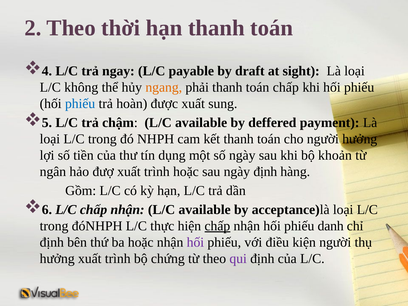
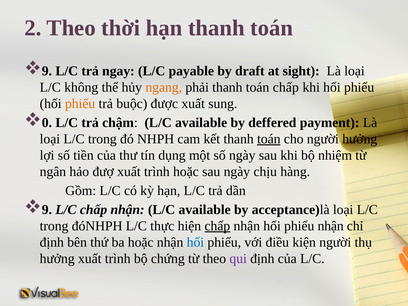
4: 4 -> 9 (47, 71)
phiếu colour: blue -> orange (80, 104)
hoàn: hoàn -> buộc (132, 104)
5: 5 -> 0 (47, 123)
toán underline: none -> present (269, 139)
khoản: khoản -> nhiệm (335, 155)
ngày định: định -> chịu (265, 172)
6: 6 -> 9 (47, 210)
phiếu danh: danh -> nhận (331, 226)
hối colour: purple -> blue (195, 242)
